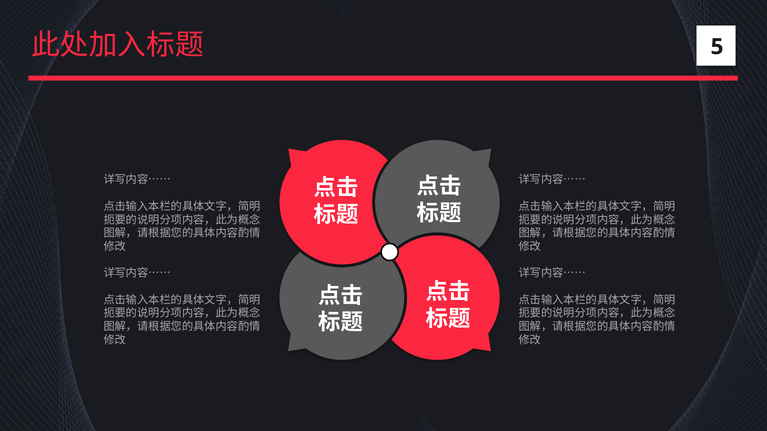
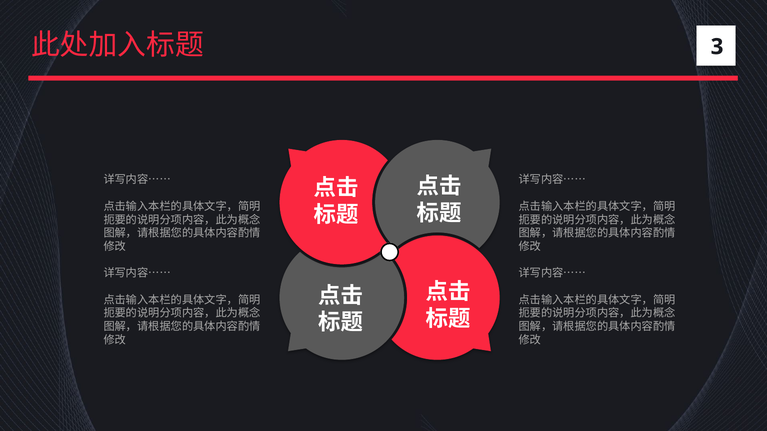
5: 5 -> 3 (717, 47)
